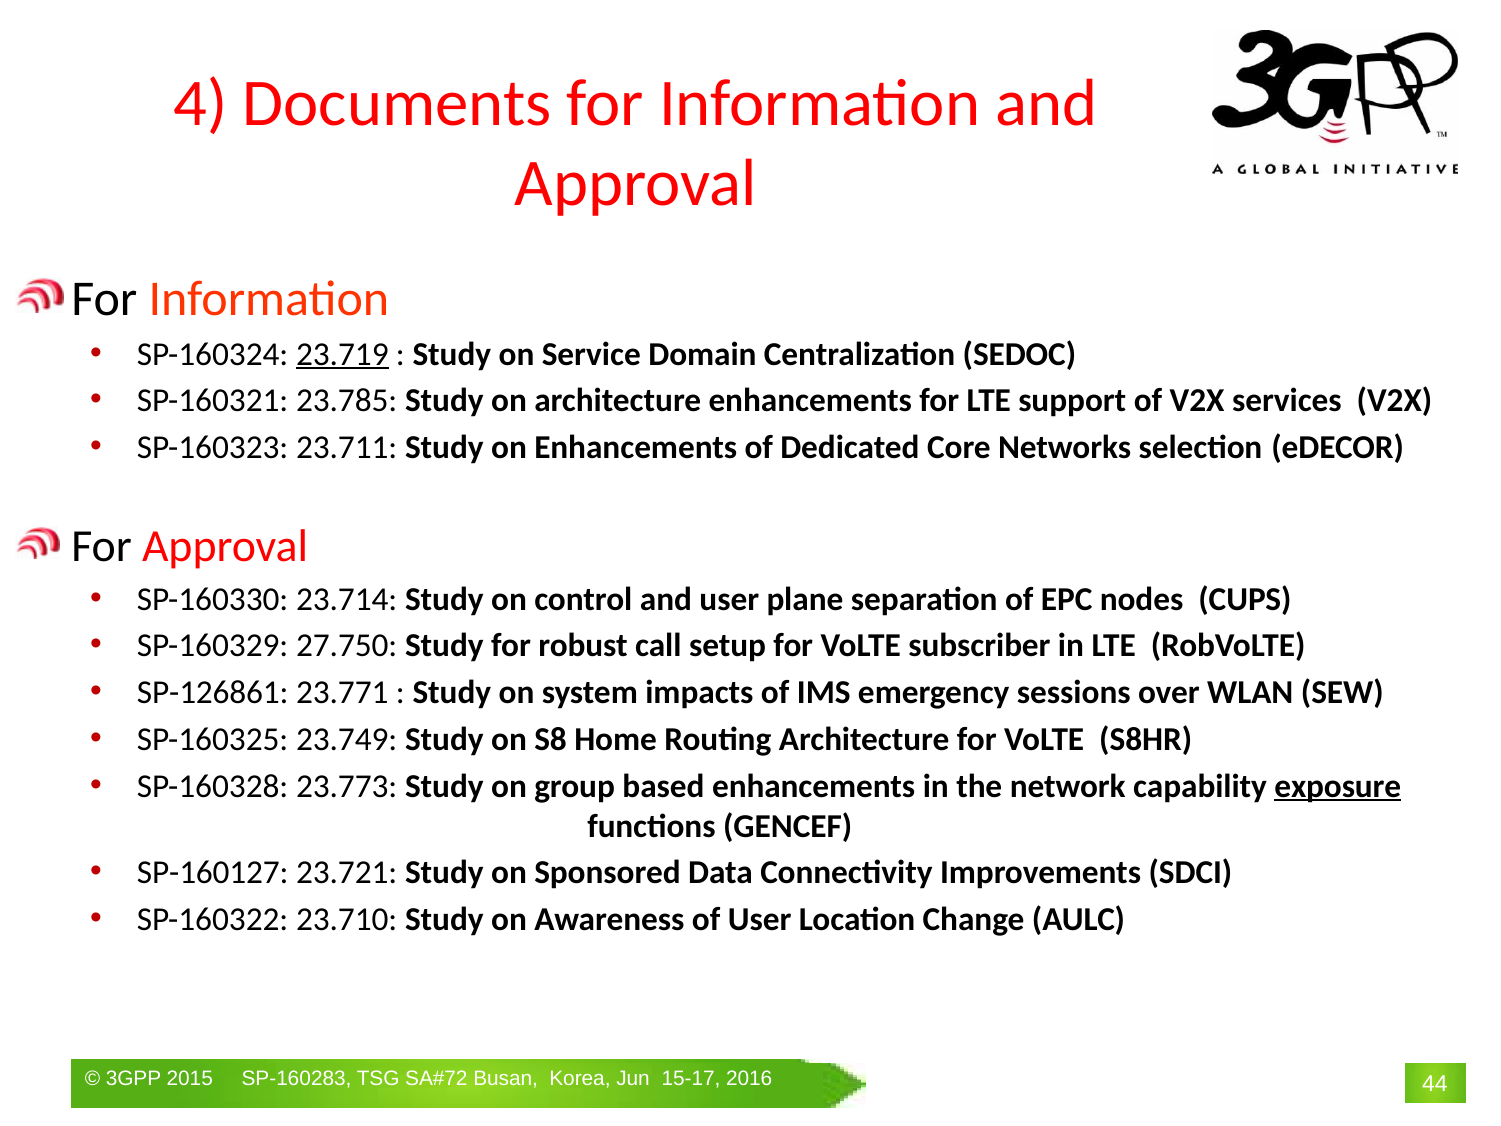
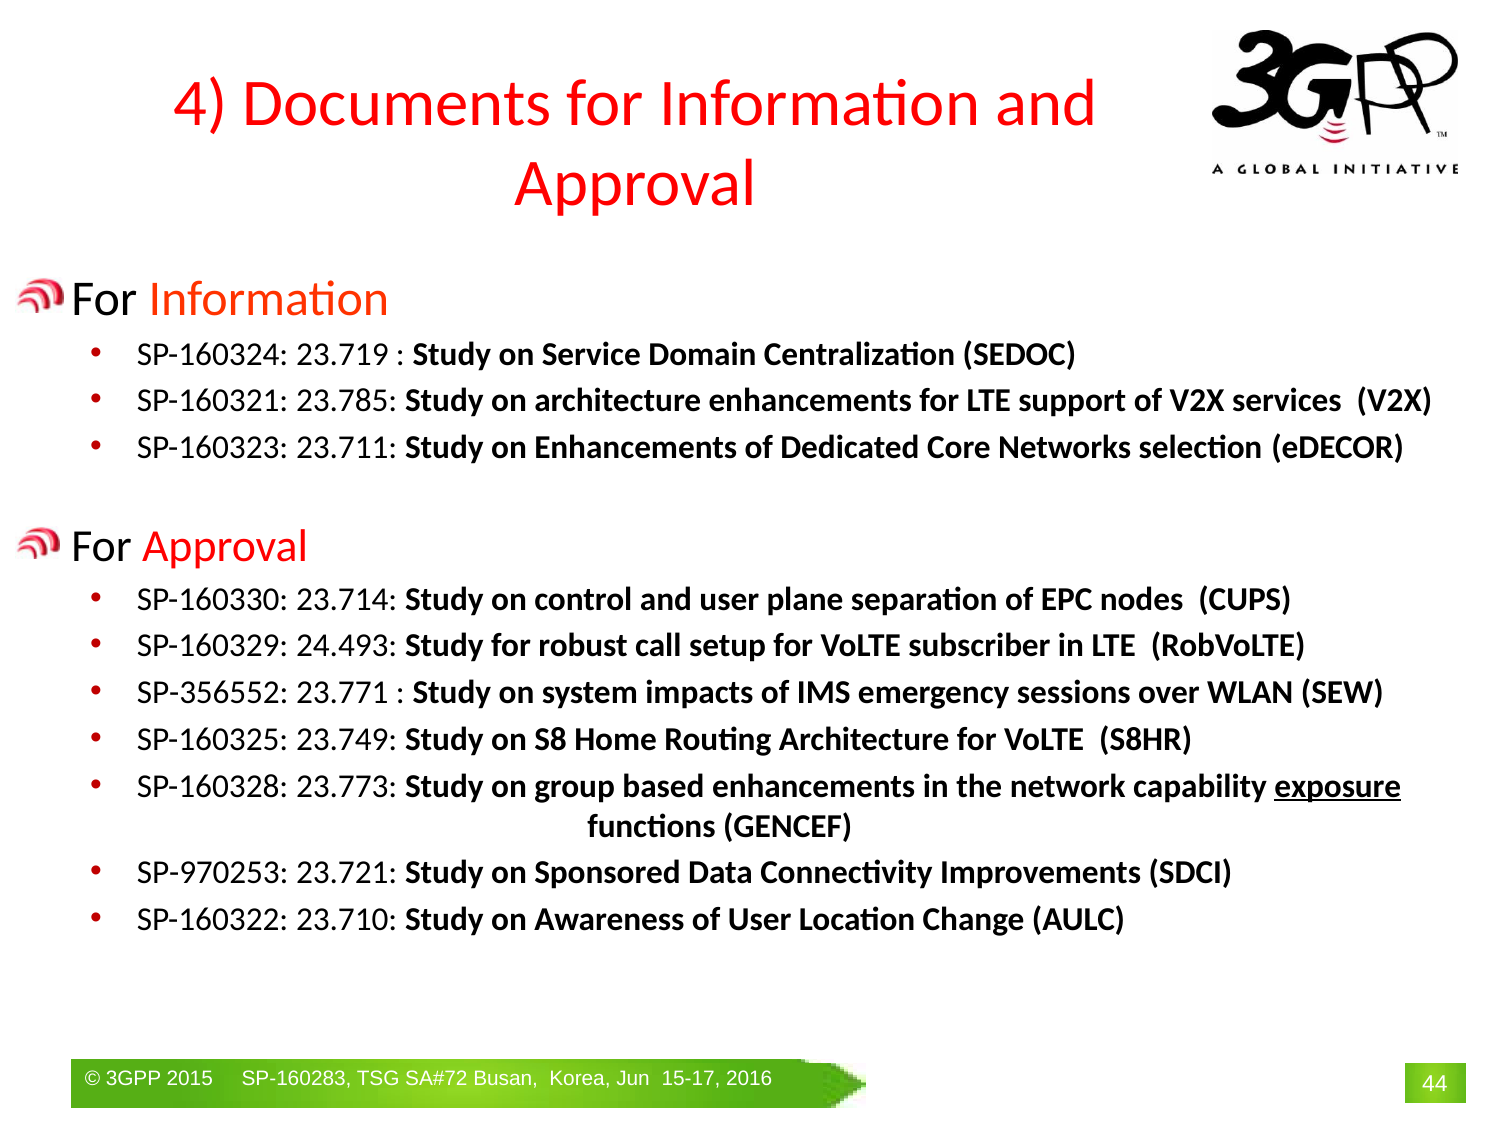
23.719 underline: present -> none (342, 354)
27.750: 27.750 -> 24.493 (347, 646)
SP-126861: SP-126861 -> SP-356552 (213, 692)
SP-160127: SP-160127 -> SP-970253 (213, 873)
